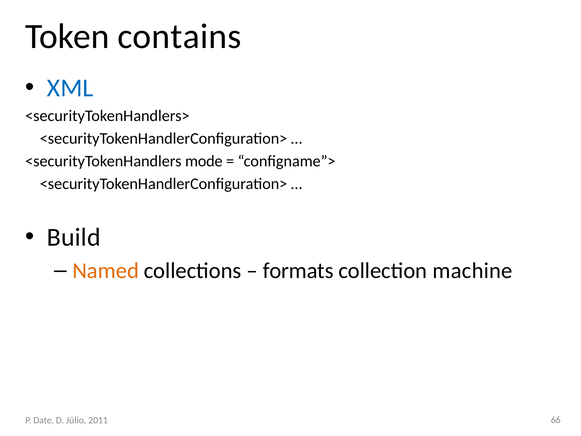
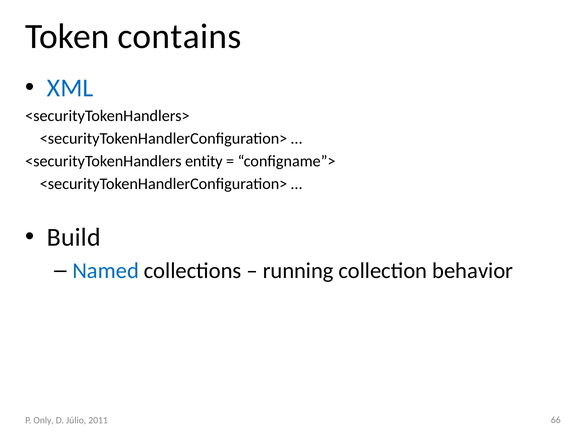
mode: mode -> entity (204, 161)
Named colour: orange -> blue (106, 271)
formats: formats -> running (298, 271)
machine: machine -> behavior (473, 271)
Date: Date -> Only (44, 420)
